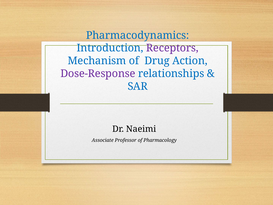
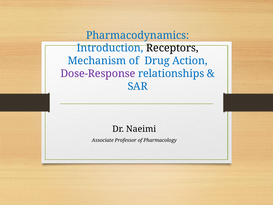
Receptors colour: purple -> black (172, 48)
